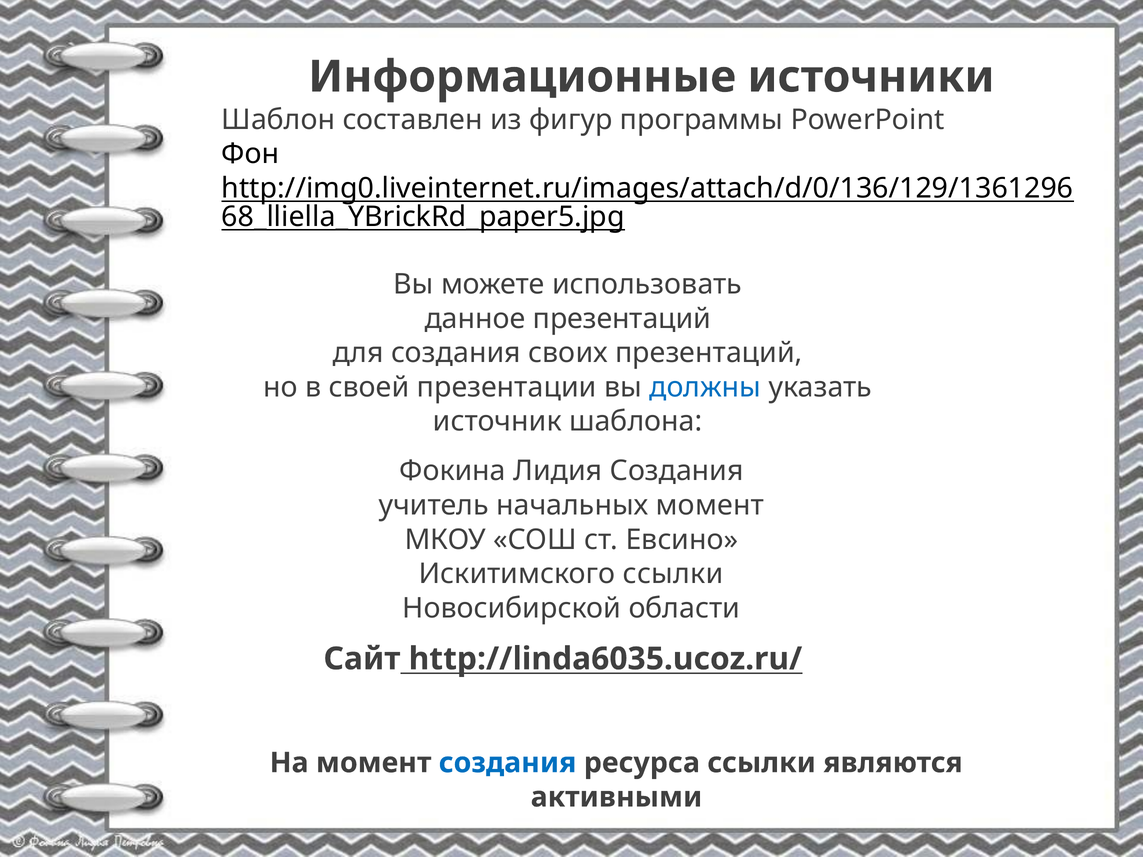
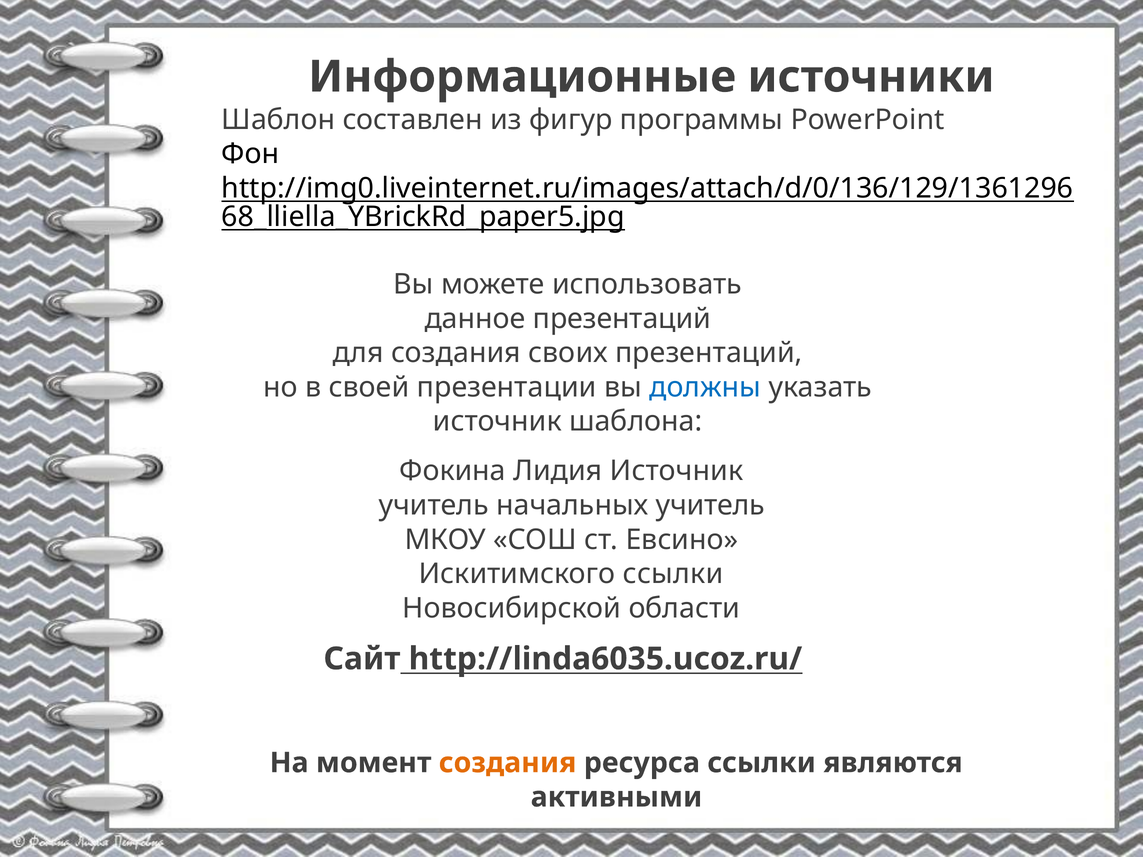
Лидия Создания: Создания -> Источник (677, 471)
начальных момент: момент -> учитель (710, 505)
создания colour: blue -> orange (508, 763)
